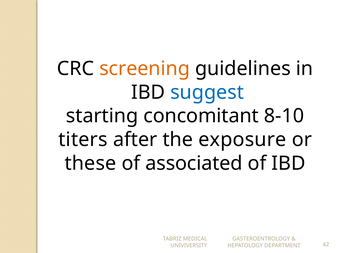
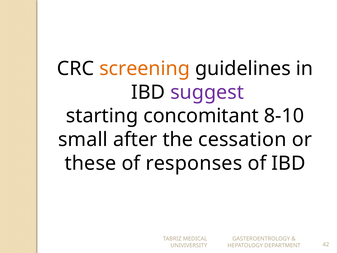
suggest colour: blue -> purple (207, 92)
titers: titers -> small (83, 140)
exposure: exposure -> cessation (242, 140)
associated: associated -> responses (194, 163)
